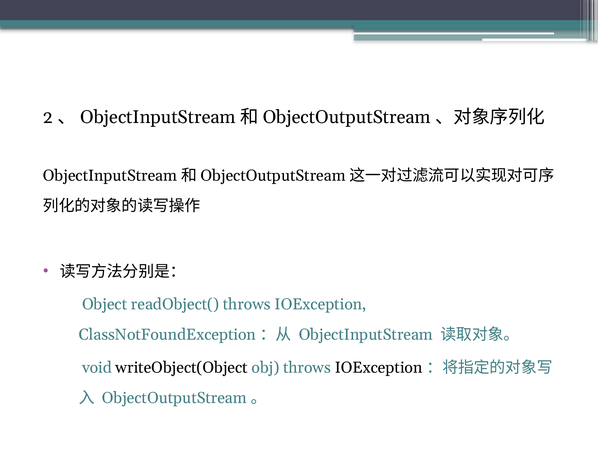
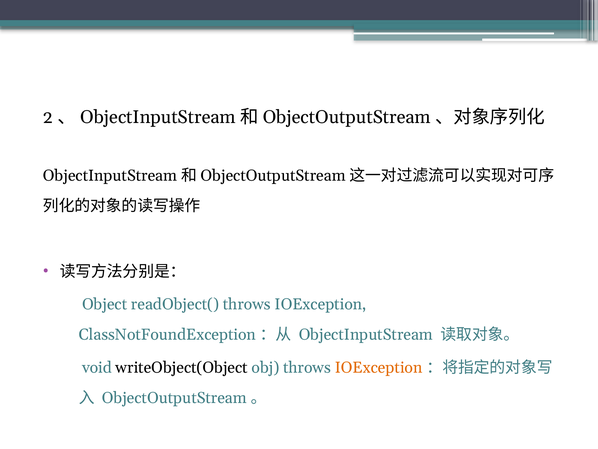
IOException colour: black -> orange (379, 367)
